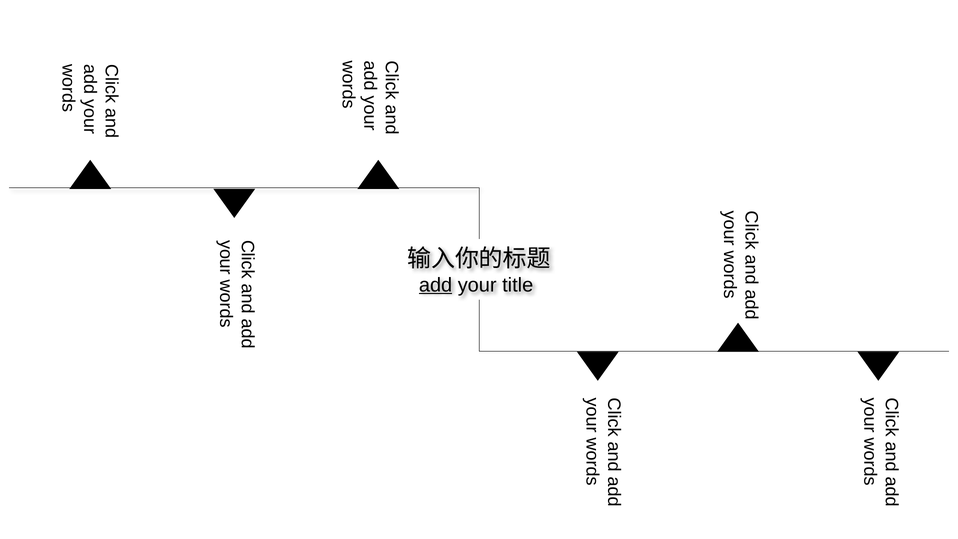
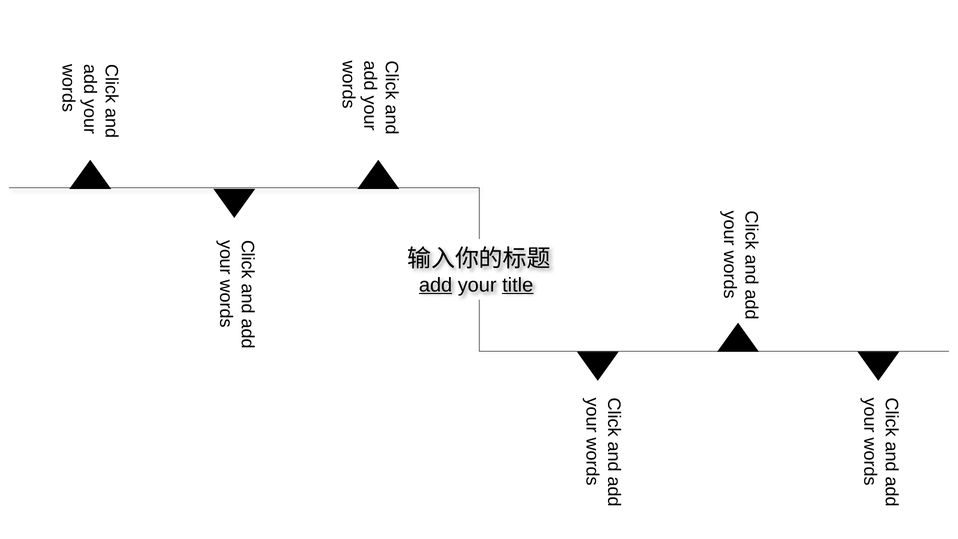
title underline: none -> present (518, 285)
